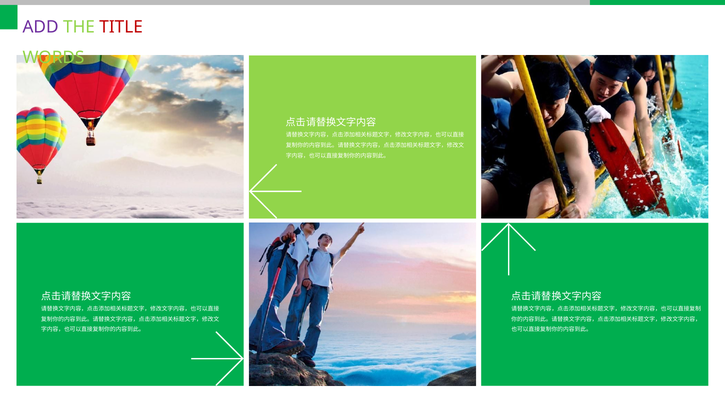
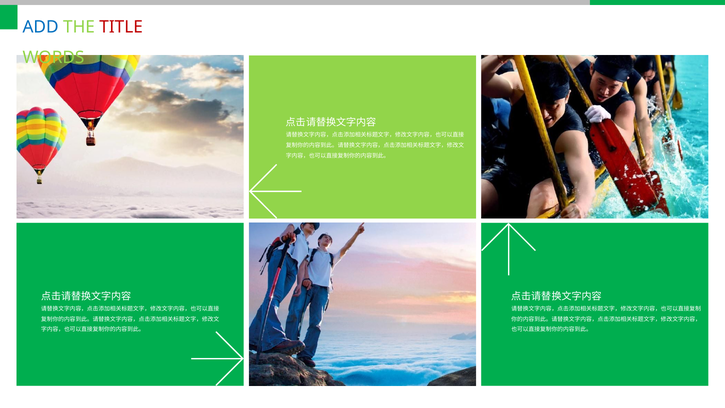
ADD colour: purple -> blue (41, 27)
